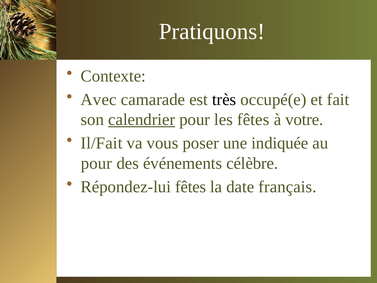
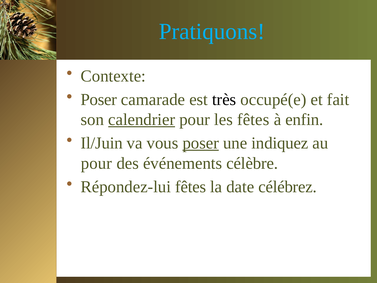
Pratiquons colour: white -> light blue (212, 31)
Avec: Avec -> Poser (99, 99)
votre: votre -> enfin (304, 120)
Il/Fait: Il/Fait -> Il/Juin (102, 143)
poser underline: none -> present (201, 143)
indiquée: indiquée -> indiquez (280, 143)
français: français -> célébrez (288, 187)
